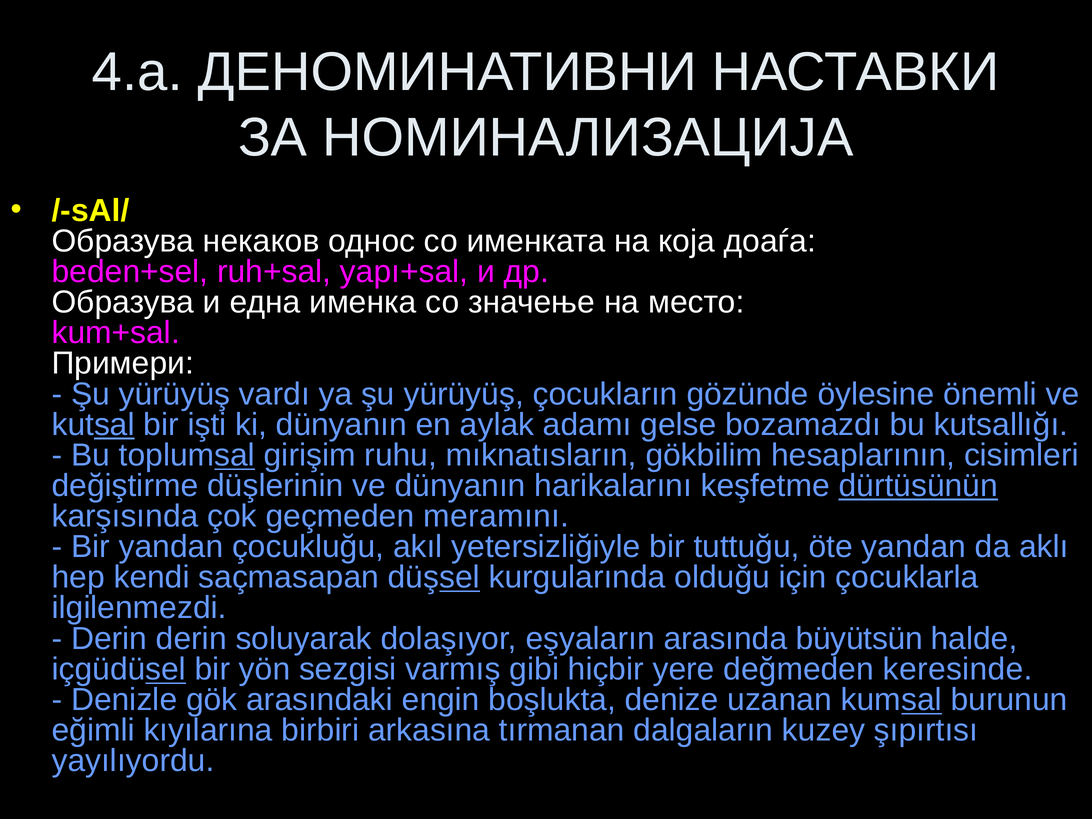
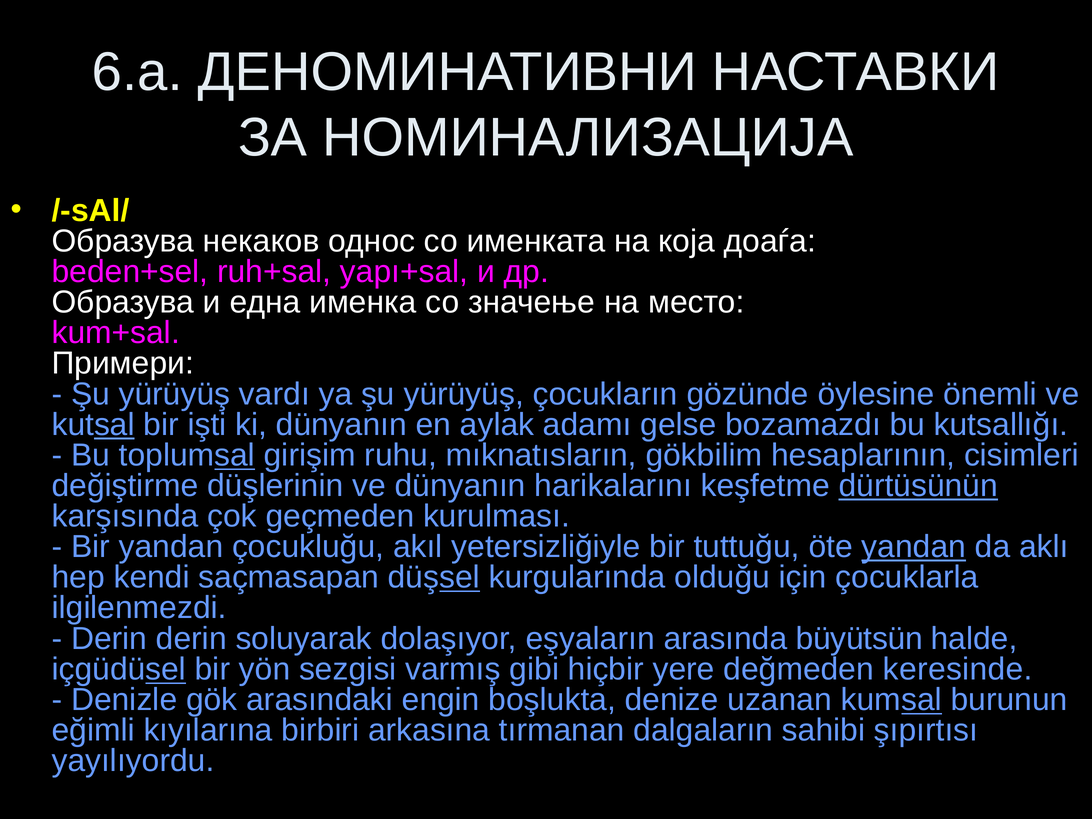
4.a: 4.a -> 6.a (137, 72)
meramını: meramını -> kurulması (496, 516)
yandan underline: none -> present (914, 547)
kuzey: kuzey -> sahibi (824, 730)
